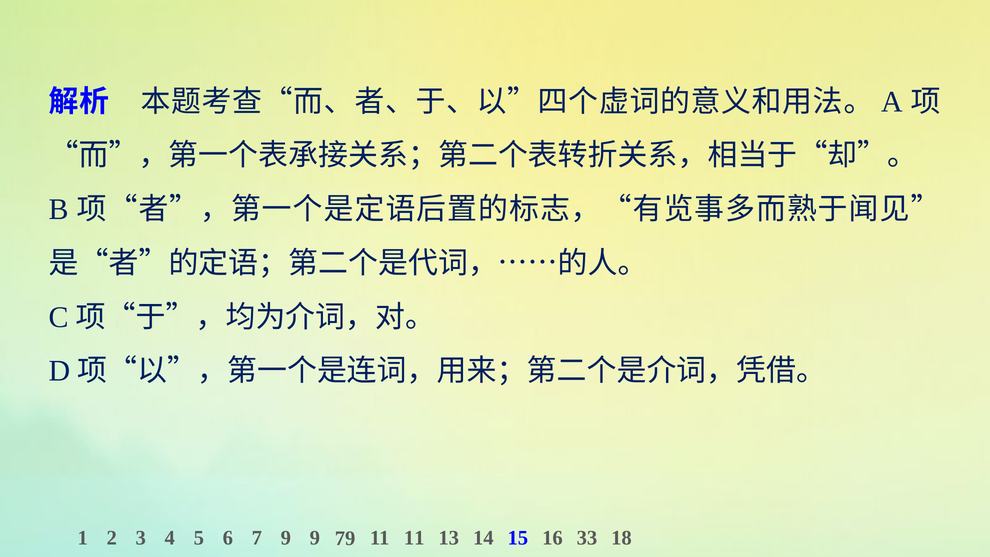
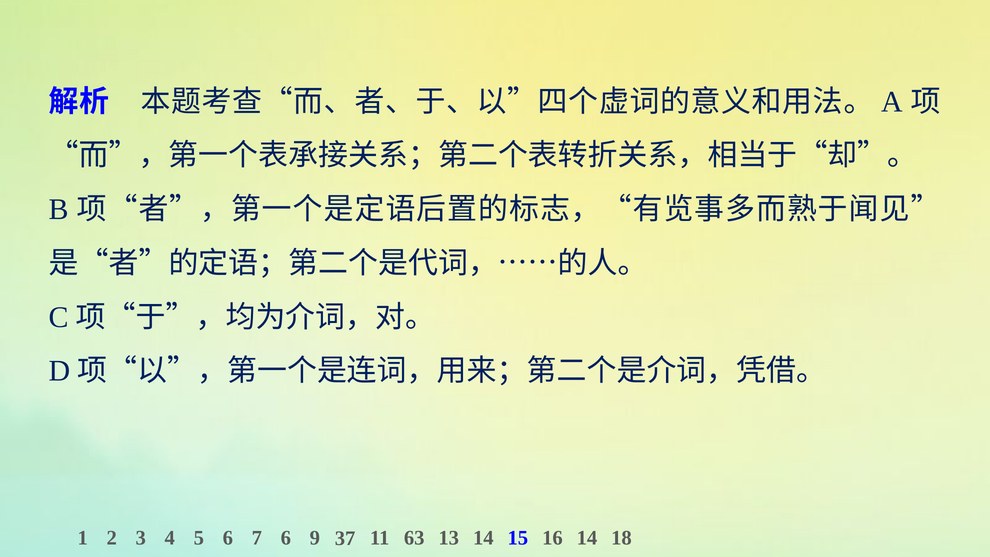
7 9: 9 -> 6 (286, 538)
79: 79 -> 37 (345, 539)
11 11: 11 -> 63 (414, 538)
16 33: 33 -> 14 (587, 538)
